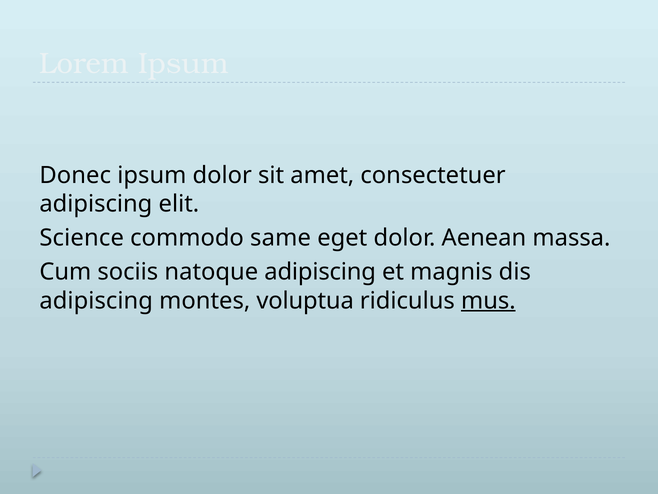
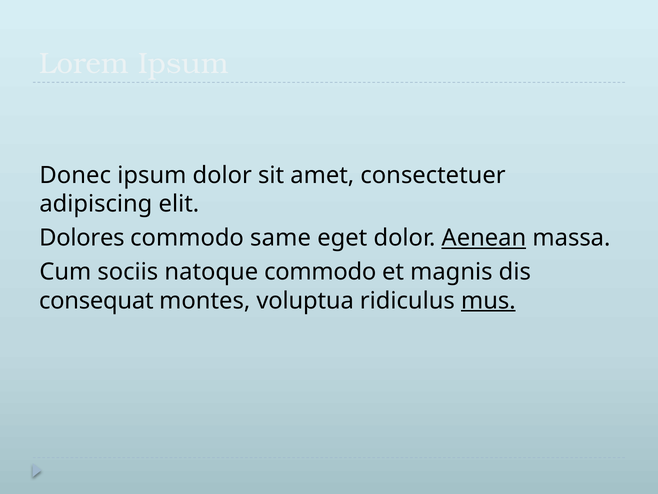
Science: Science -> Dolores (82, 238)
Aenean underline: none -> present (484, 238)
natoque adipiscing: adipiscing -> commodo (320, 272)
adipiscing: adipiscing -> consequat (96, 300)
